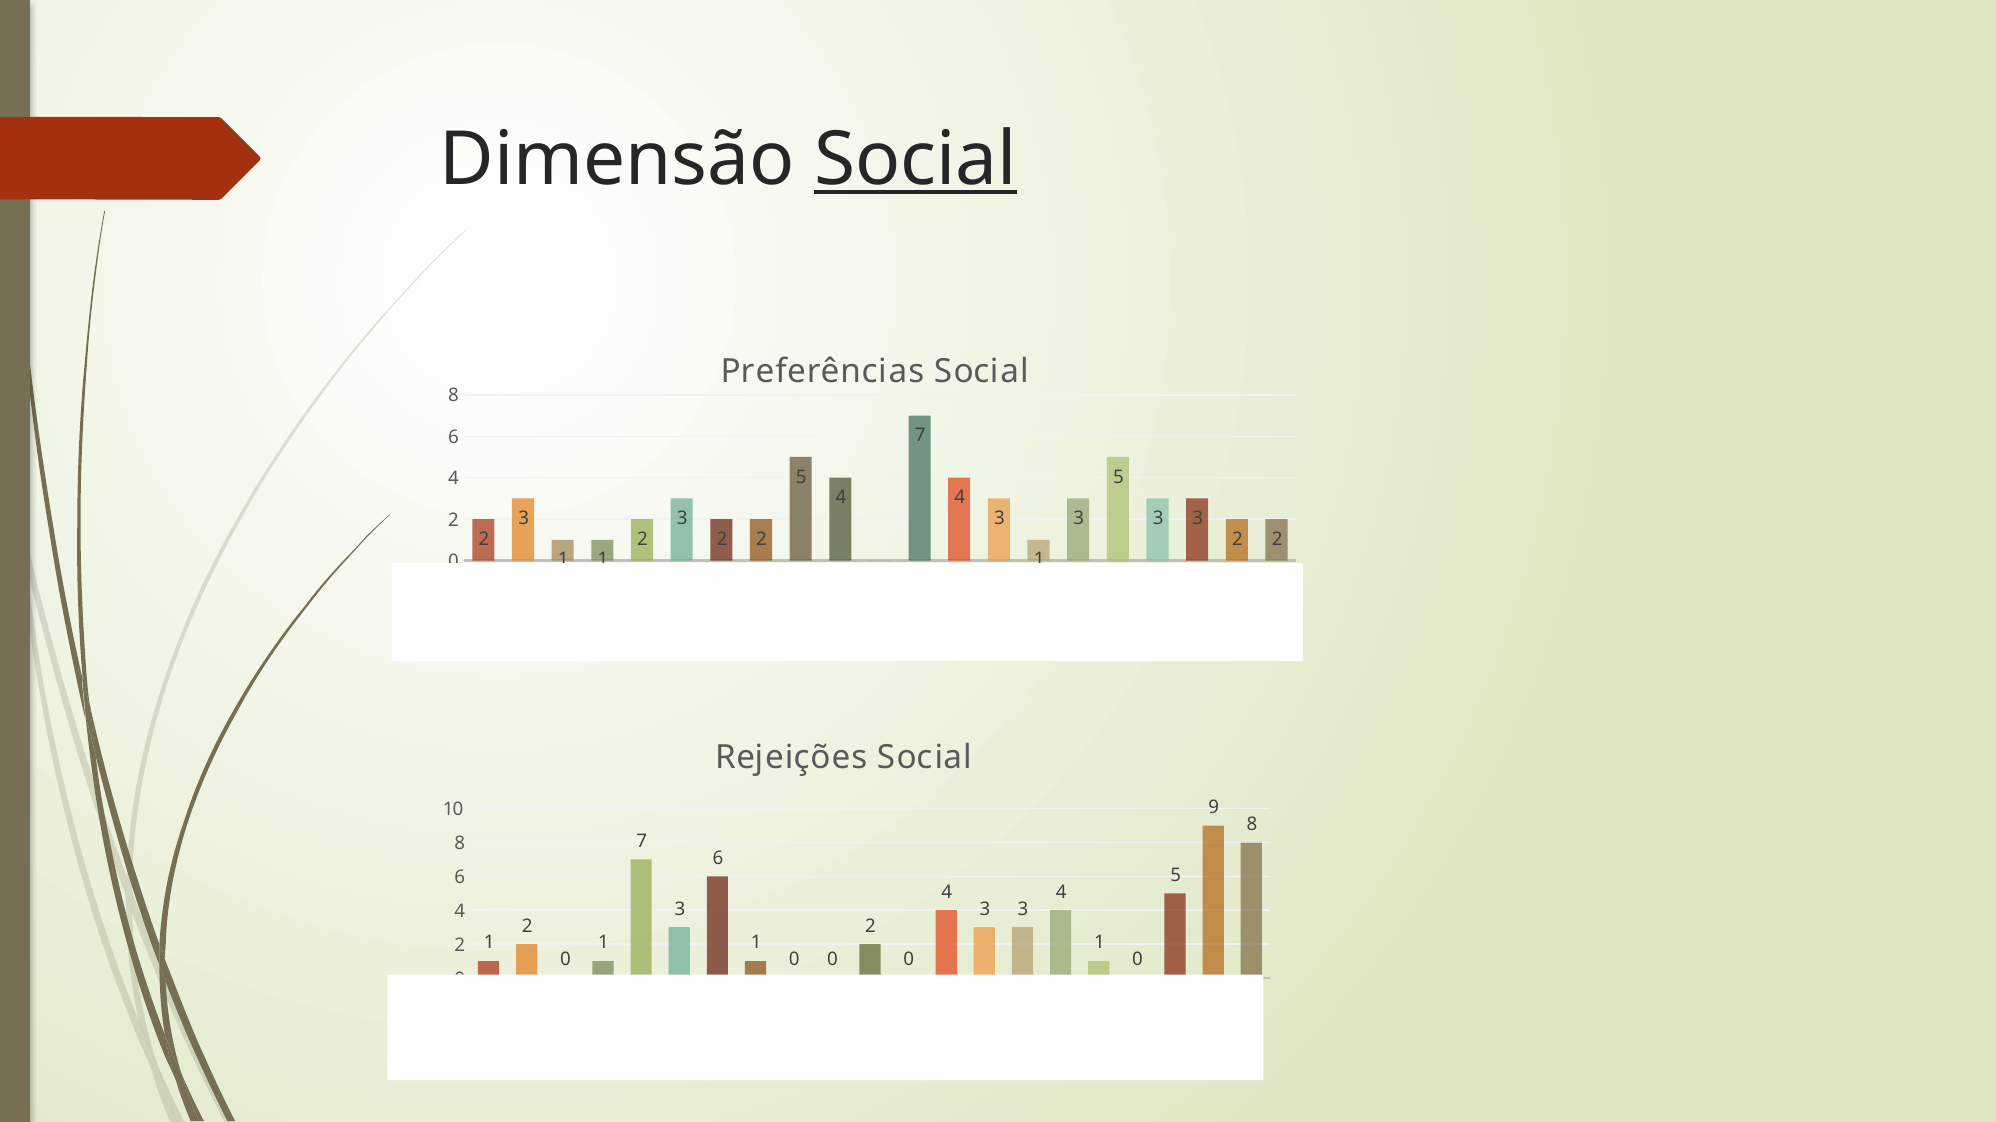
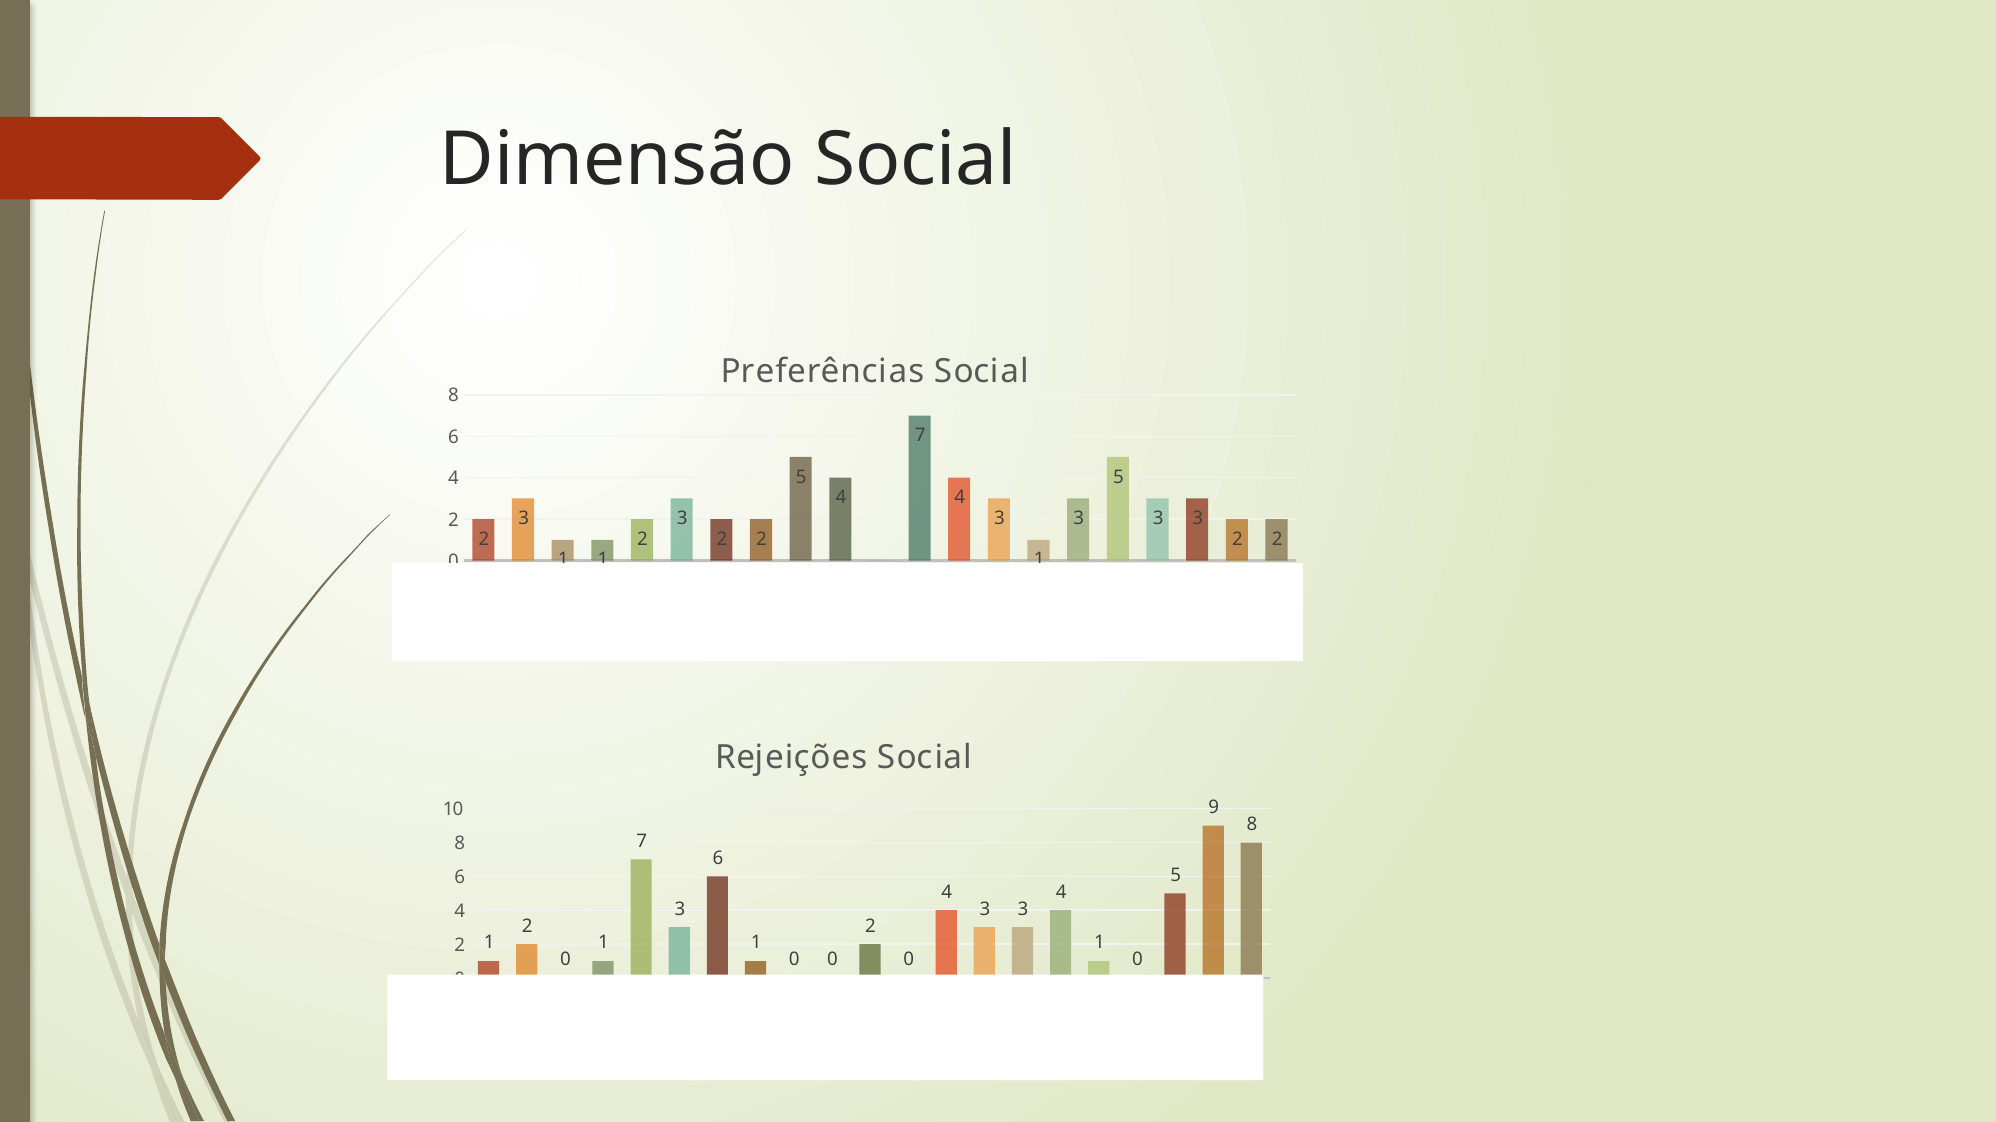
Social underline: present -> none (916, 160)
